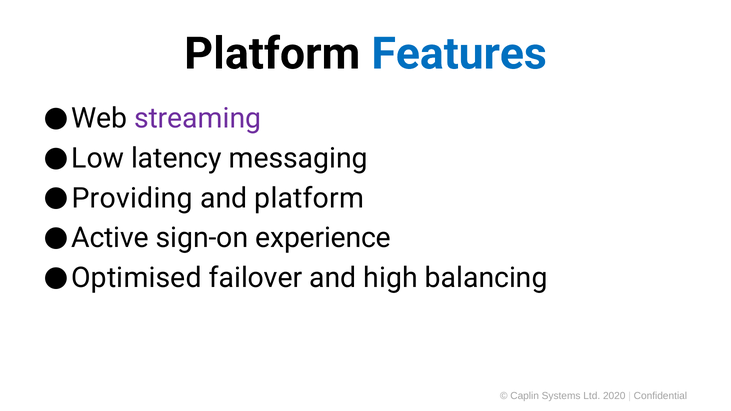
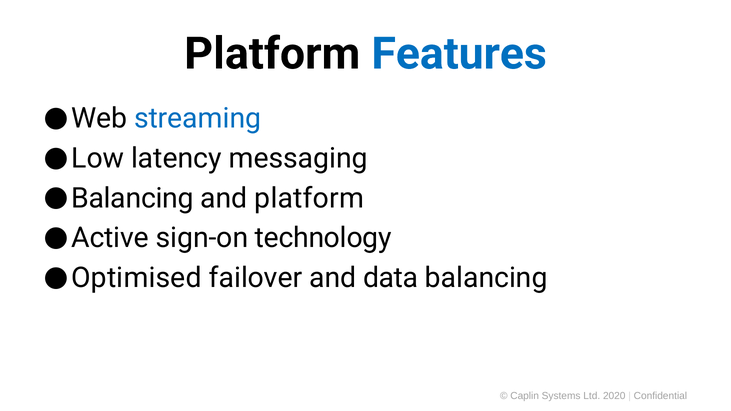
streaming colour: purple -> blue (198, 119)
Providing: Providing -> Balancing (132, 198)
experience: experience -> technology (323, 238)
high: high -> data (391, 278)
